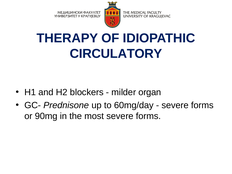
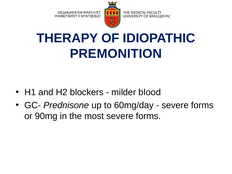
CIRCULATORY: CIRCULATORY -> PREMONITION (116, 54)
organ: organ -> blood (150, 92)
